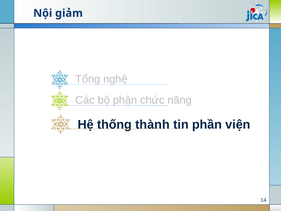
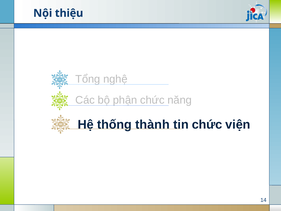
giảm: giảm -> thiệu (69, 13)
tin phần: phần -> chức (207, 124)
